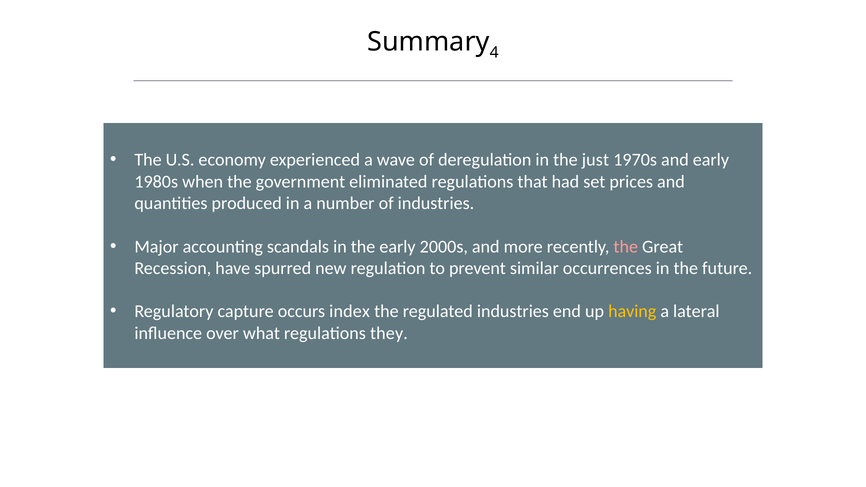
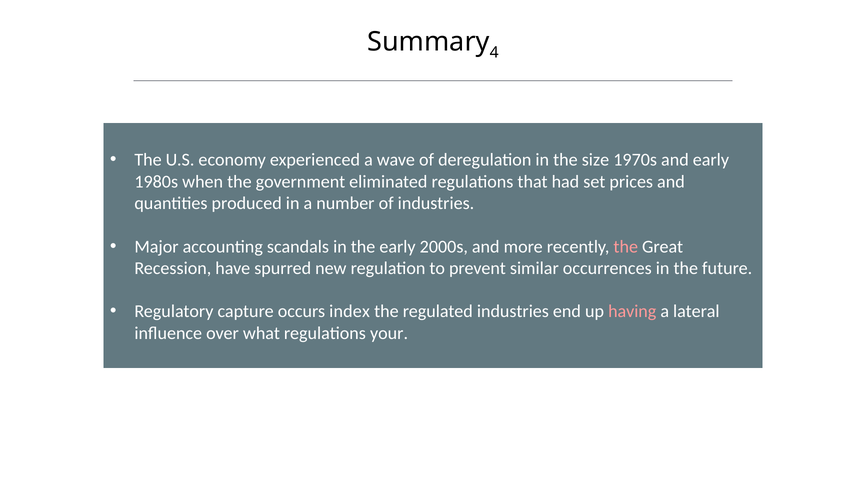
just: just -> size (595, 160)
having colour: yellow -> pink (632, 312)
they: they -> your (389, 333)
